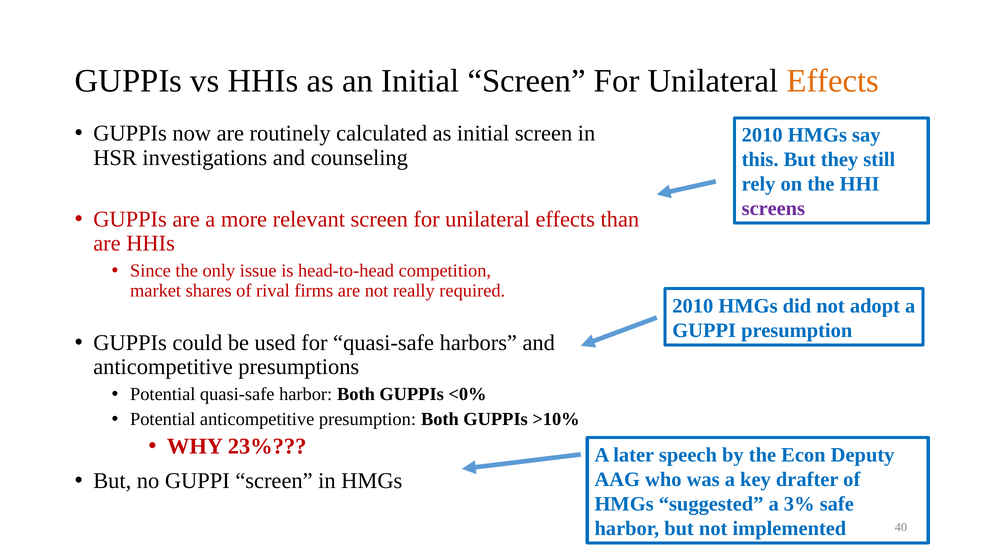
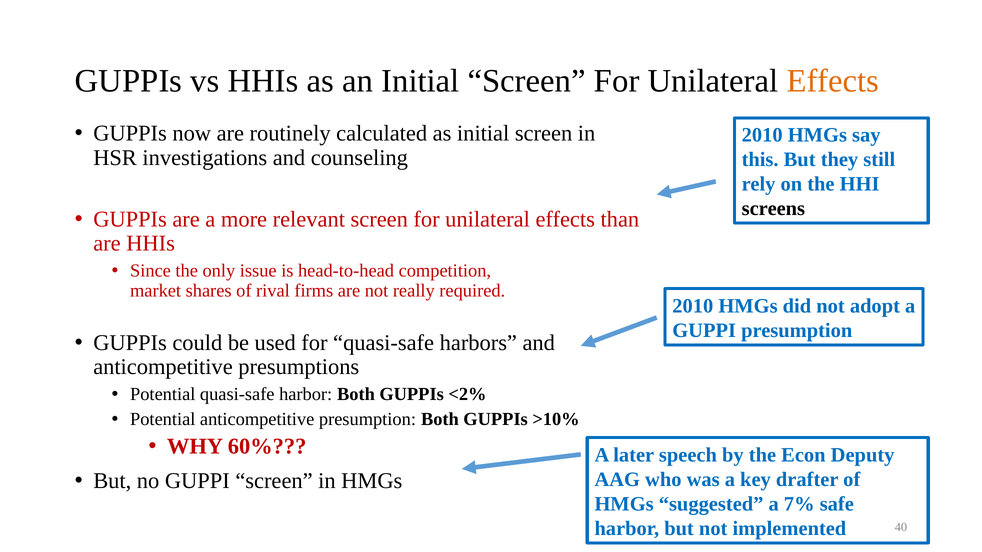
screens colour: purple -> black (773, 209)
<0%: <0% -> <2% (467, 395)
23%: 23% -> 60% (267, 447)
3%: 3% -> 7% (799, 504)
